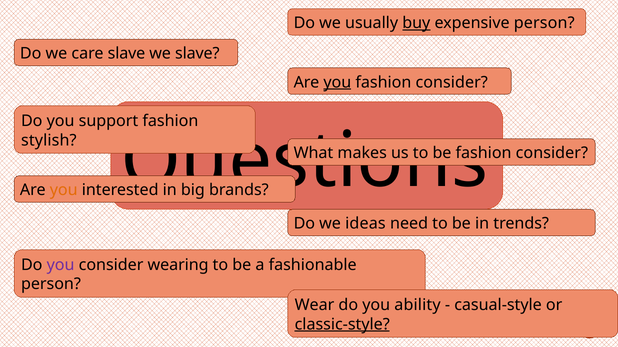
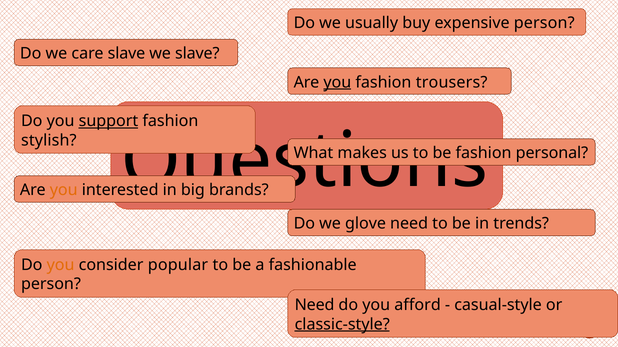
buy underline: present -> none (416, 23)
consider: consider -> trousers (452, 82)
support underline: none -> present (108, 121)
consider: consider -> personal (552, 153)
ideas: ideas -> glove (366, 224)
you colour: purple -> orange (61, 265)
wearing: wearing -> popular (178, 265)
Wear: Wear -> Need (315, 306)
ability: ability -> afford (418, 306)
